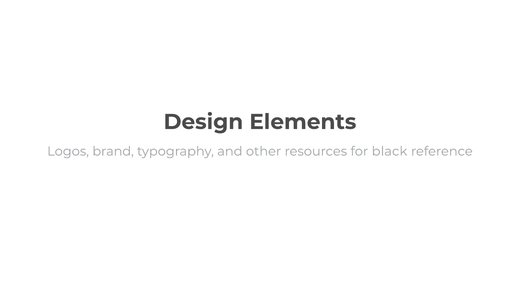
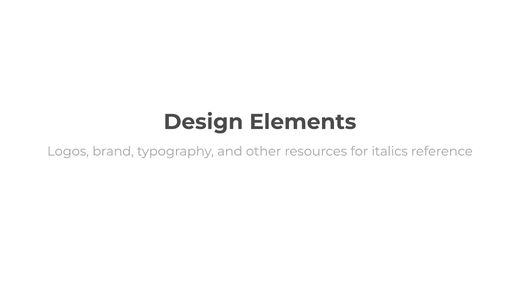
black: black -> italics (390, 152)
